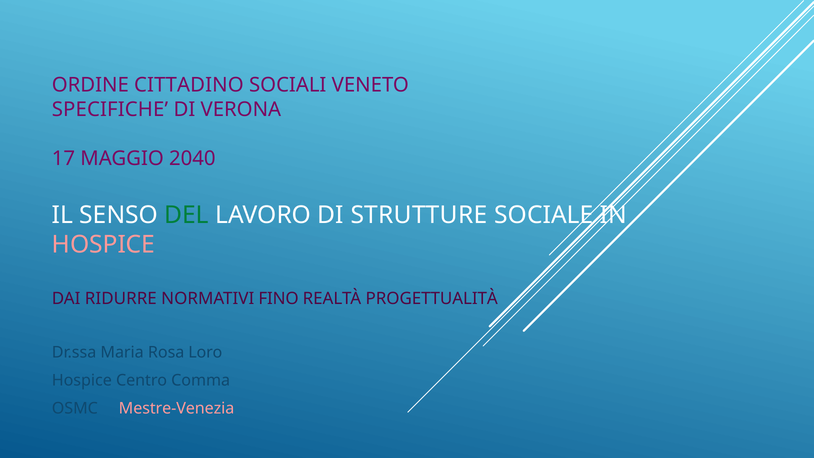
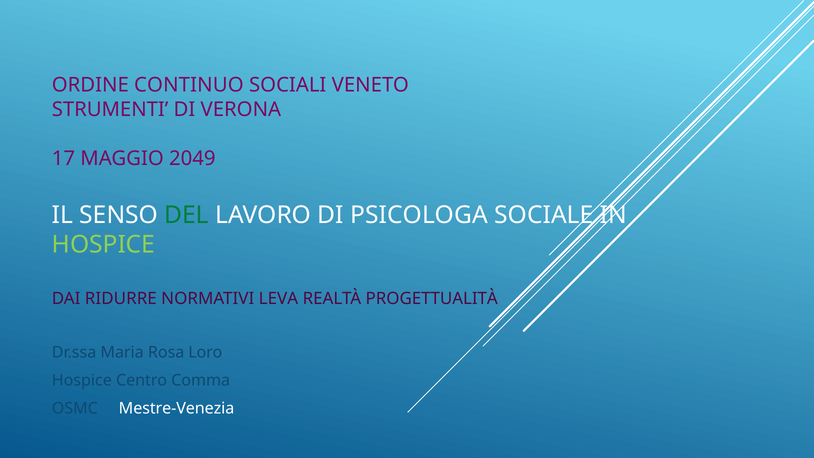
CITTADINO: CITTADINO -> CONTINUO (189, 85)
SPECIFICHE: SPECIFICHE -> STRUMENTI (110, 109)
2040: 2040 -> 2049 (192, 158)
STRUTTURE: STRUTTURE -> PSICOLOGA (419, 215)
HOSPICE colour: pink -> light green (103, 245)
FINO: FINO -> LEVA (278, 298)
Mestre-Venezia colour: pink -> white (177, 408)
